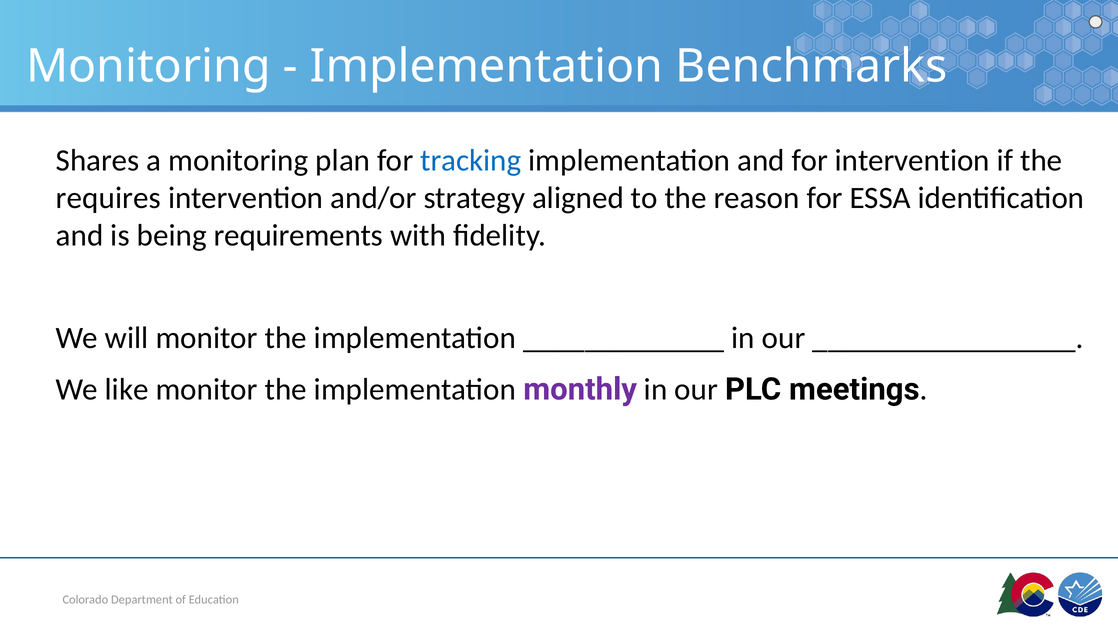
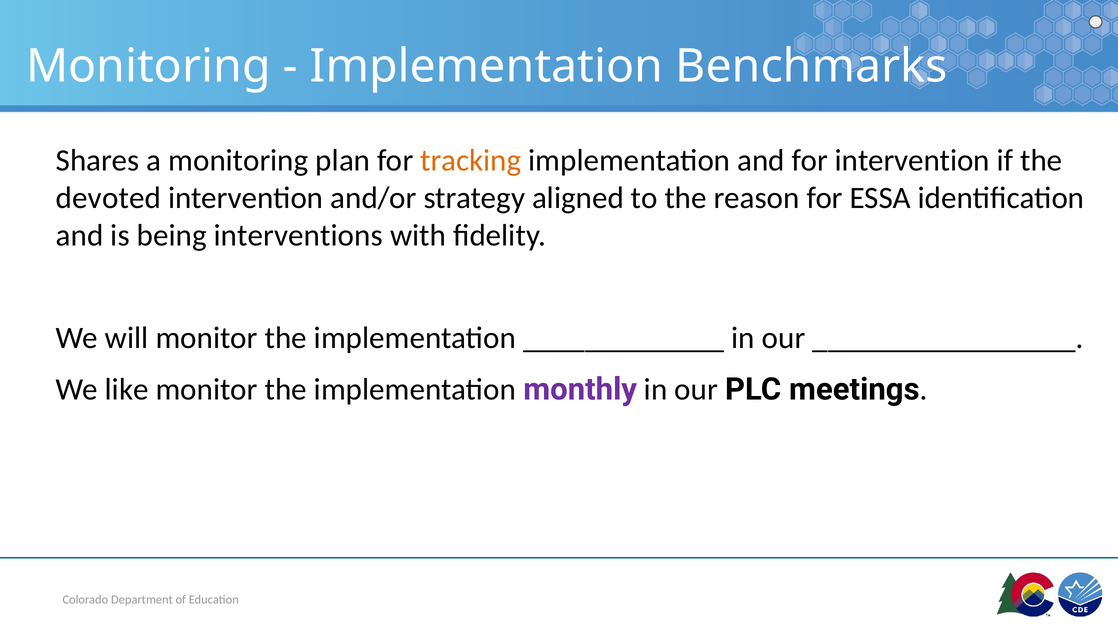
tracking colour: blue -> orange (471, 161)
requires: requires -> devoted (108, 198)
requirements: requirements -> interventions (298, 235)
